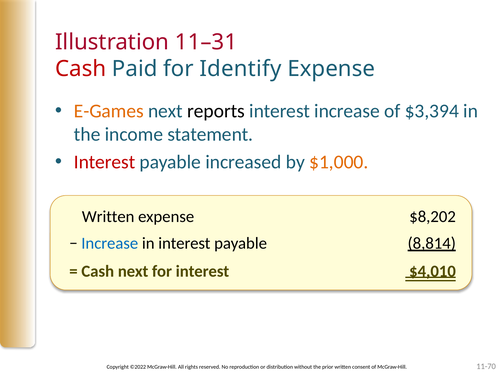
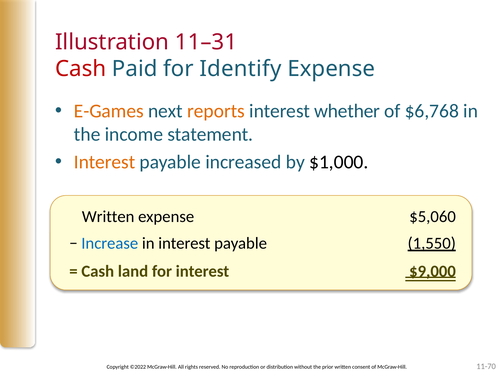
reports colour: black -> orange (216, 111)
interest increase: increase -> whether (347, 111)
$3,394: $3,394 -> $6,768 (432, 111)
Interest colour: red -> orange (105, 162)
$1,000 colour: orange -> black (339, 162)
$8,202: $8,202 -> $5,060 (433, 216)
8,814: 8,814 -> 1,550 (432, 243)
Cash next: next -> land (133, 271)
$4,010: $4,010 -> $9,000 (432, 271)
